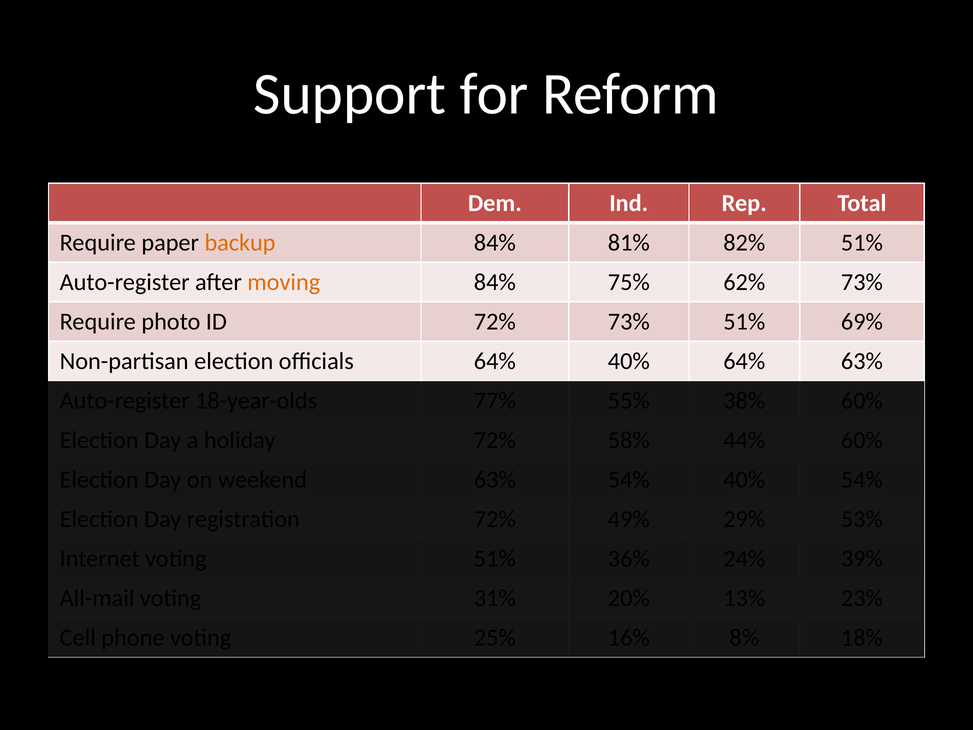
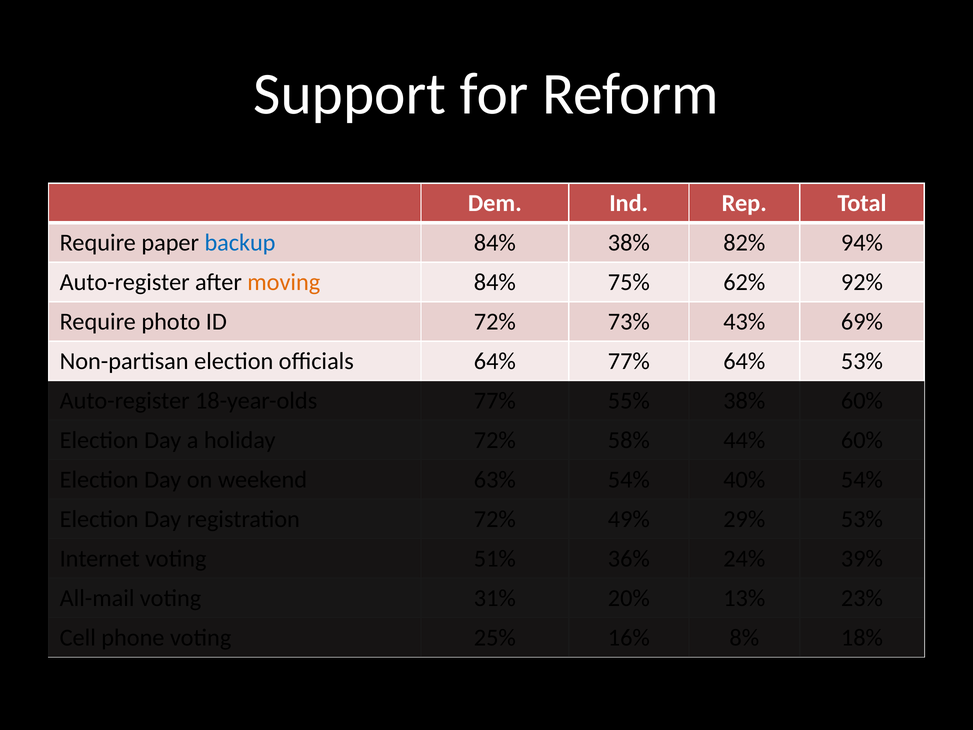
backup colour: orange -> blue (240, 243)
84% 81%: 81% -> 38% (629, 243)
82% 51%: 51% -> 94% (862, 243)
62% 73%: 73% -> 92% (862, 282)
73% 51%: 51% -> 43% (744, 322)
64% 40%: 40% -> 77% (629, 361)
64% 63%: 63% -> 53% (862, 361)
